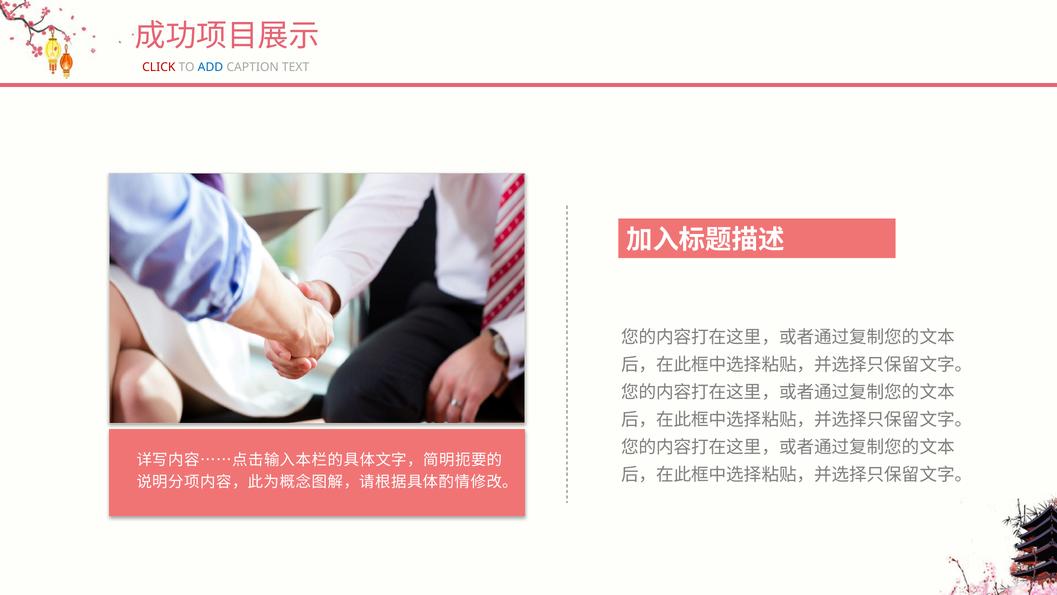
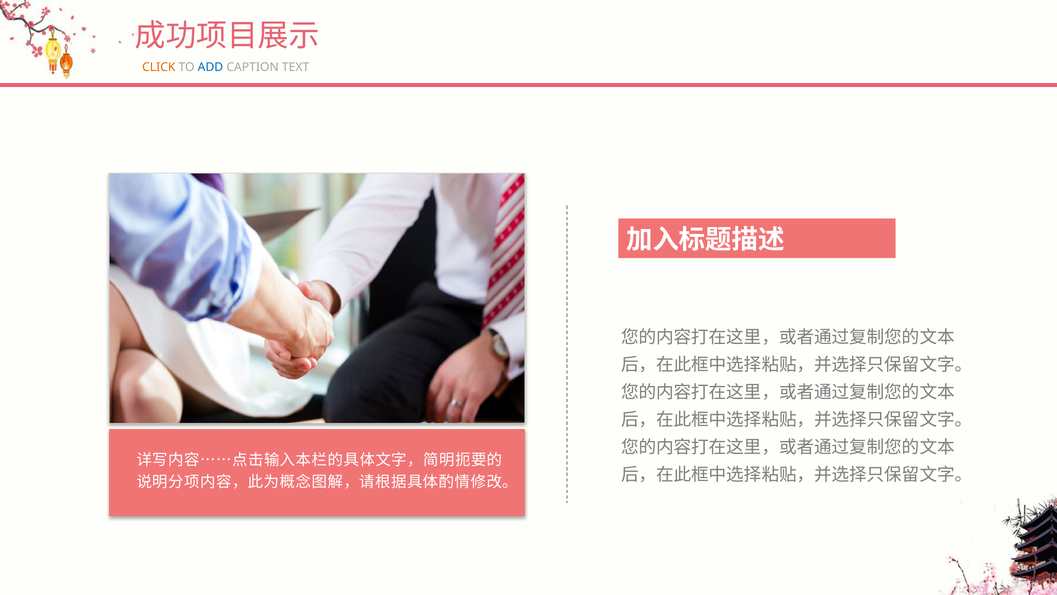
CLICK colour: red -> orange (159, 67)
